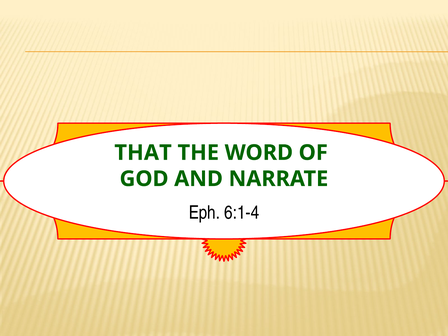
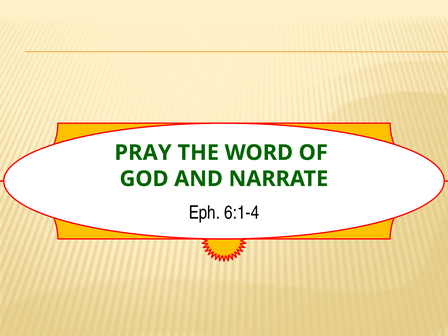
THAT: THAT -> PRAY (143, 153)
